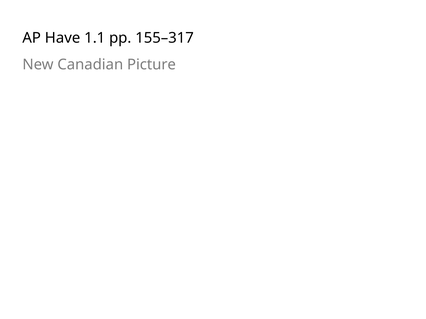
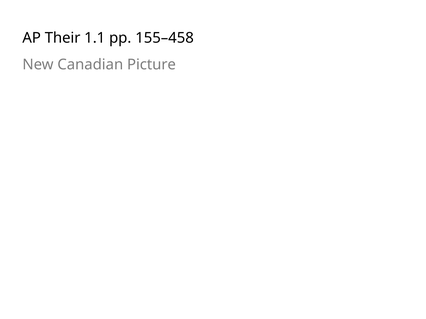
Have: Have -> Their (63, 38)
155–317: 155–317 -> 155–458 (165, 38)
